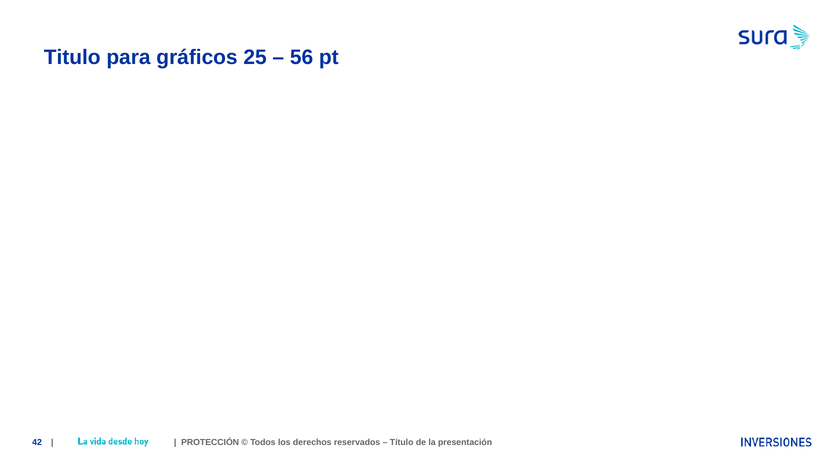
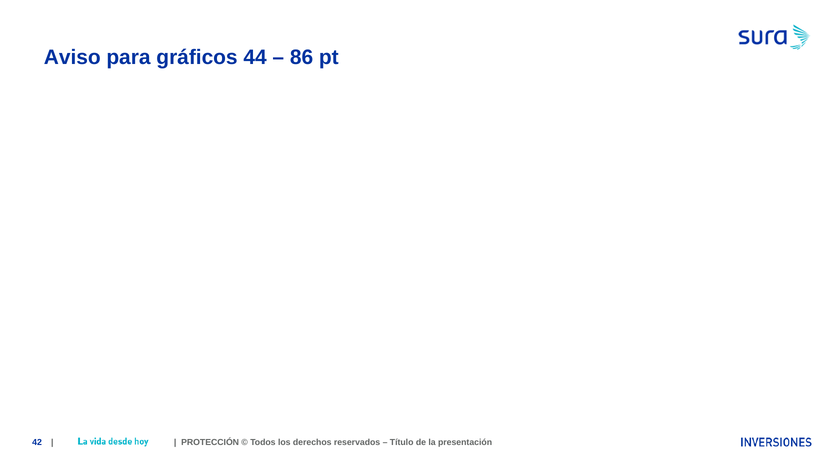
Titulo: Titulo -> Aviso (72, 57)
25: 25 -> 44 (255, 57)
56: 56 -> 86 (302, 57)
